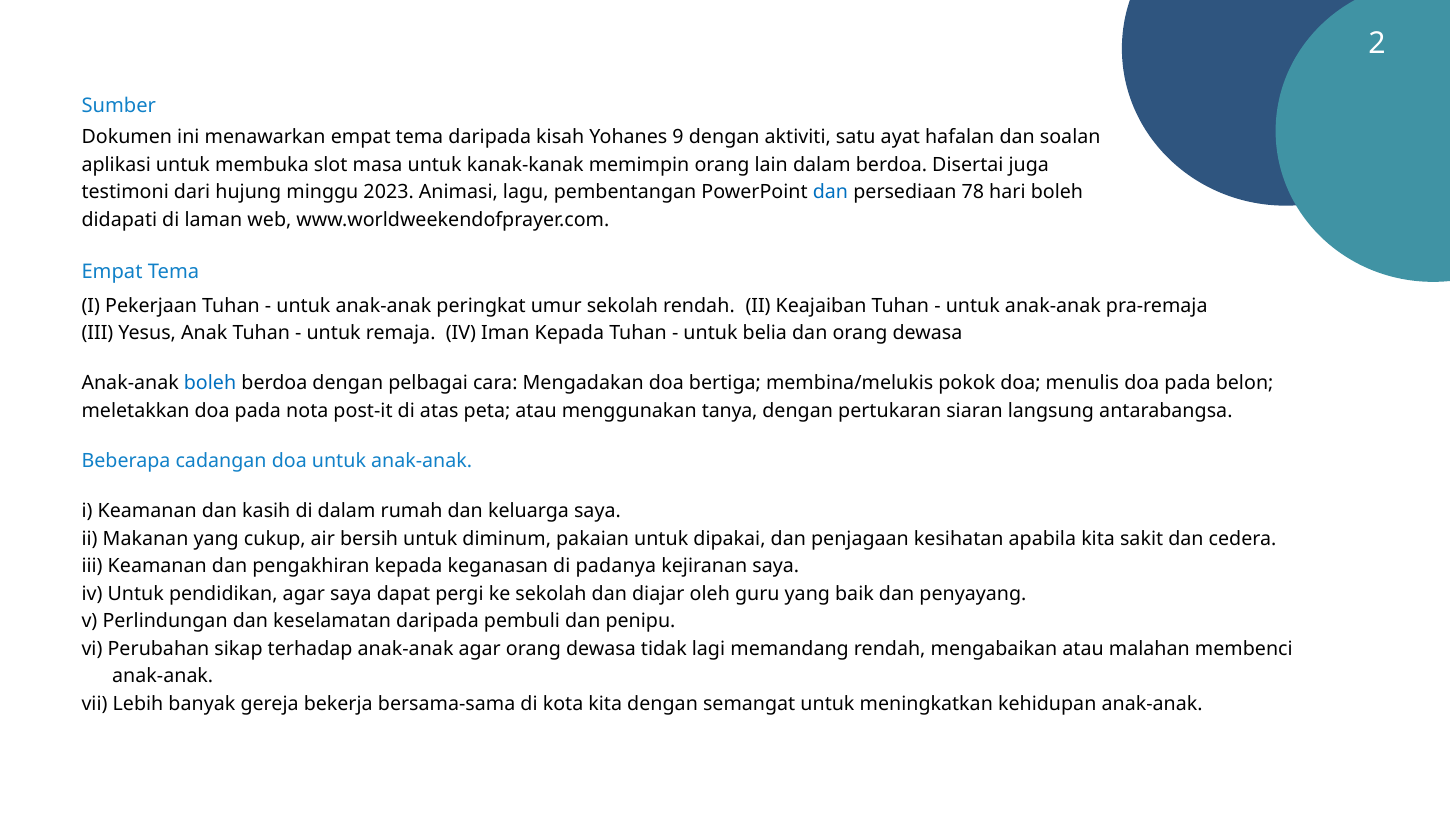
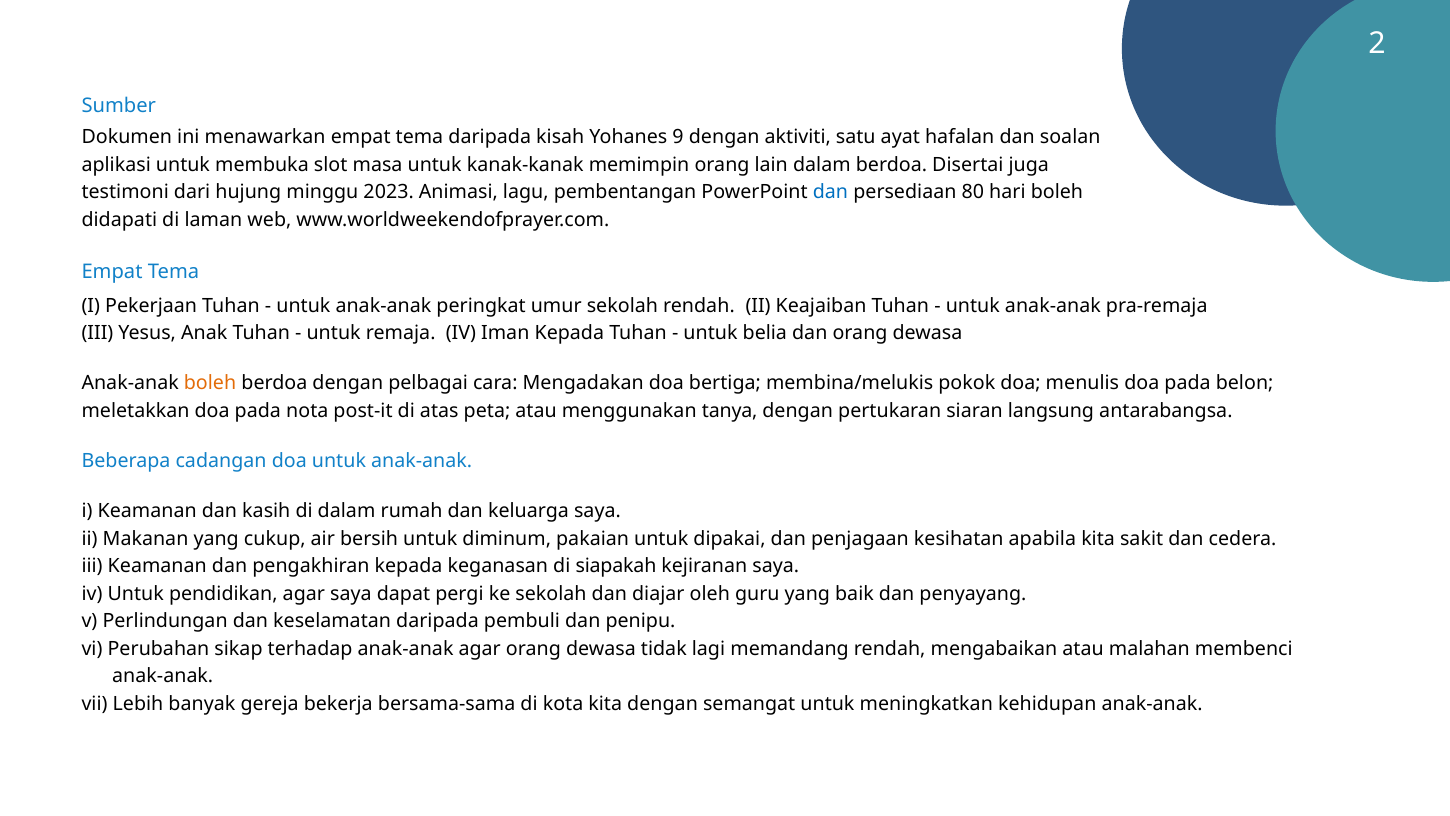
78: 78 -> 80 (973, 192)
boleh colour: blue -> orange (210, 383)
padanya: padanya -> siapakah (616, 566)
